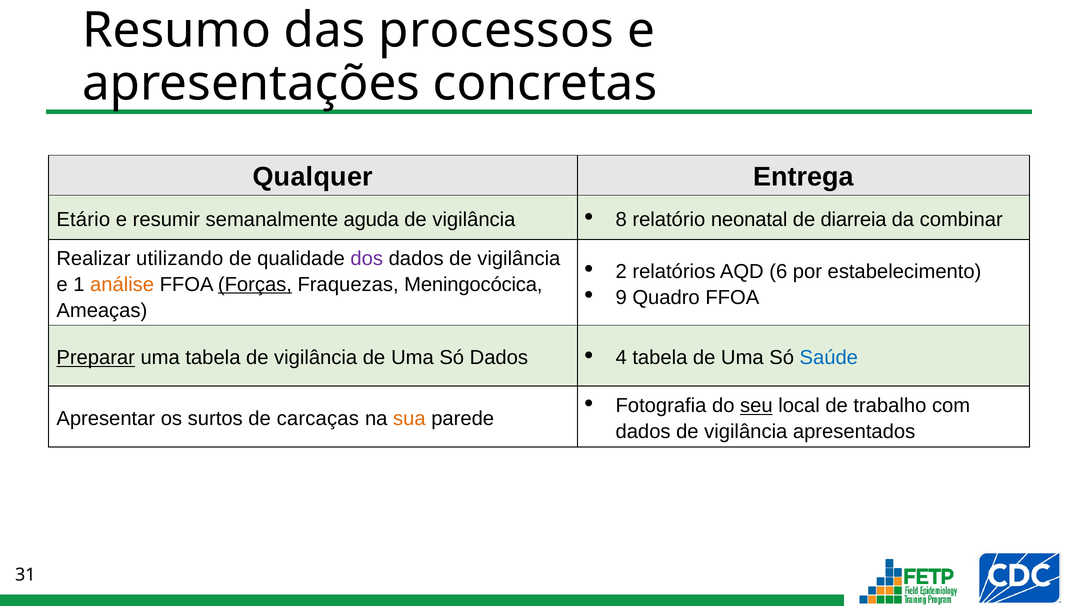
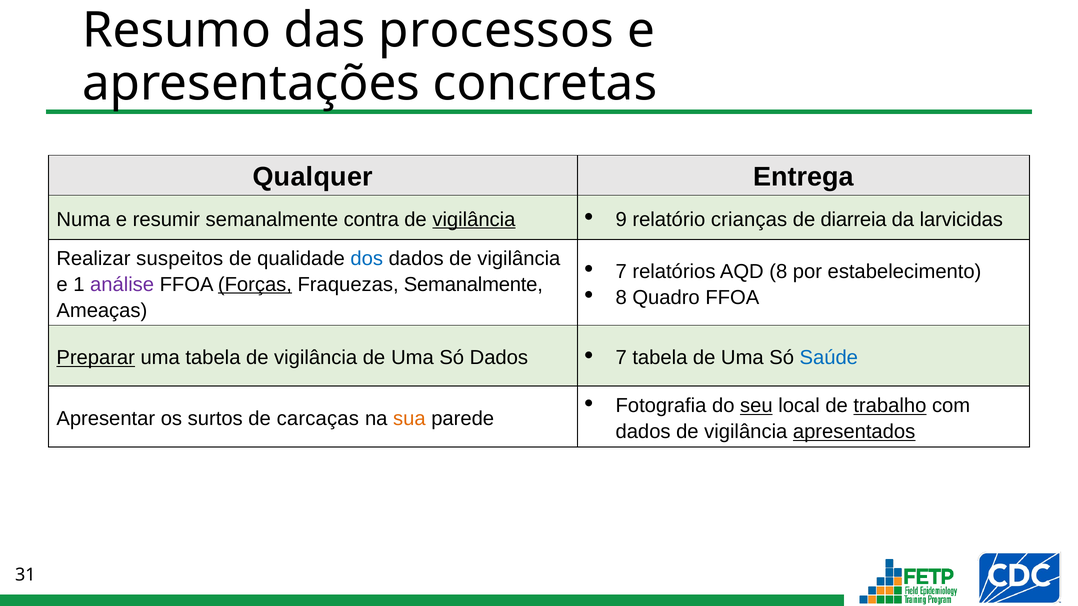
Etário: Etário -> Numa (83, 220)
aguda: aguda -> contra (371, 220)
vigilância underline: none -> present (474, 220)
8: 8 -> 9 (621, 220)
neonatal: neonatal -> crianças (749, 220)
combinar: combinar -> larvicidas (961, 220)
utilizando: utilizando -> suspeitos (180, 259)
dos colour: purple -> blue (367, 259)
2: 2 -> 7 (621, 272)
AQD 6: 6 -> 8 (778, 272)
análise colour: orange -> purple (122, 285)
Fraquezas Meningocócica: Meningocócica -> Semanalmente (473, 285)
9: 9 -> 8 (621, 298)
4: 4 -> 7 (621, 358)
trabalho underline: none -> present (890, 406)
apresentados underline: none -> present (854, 432)
